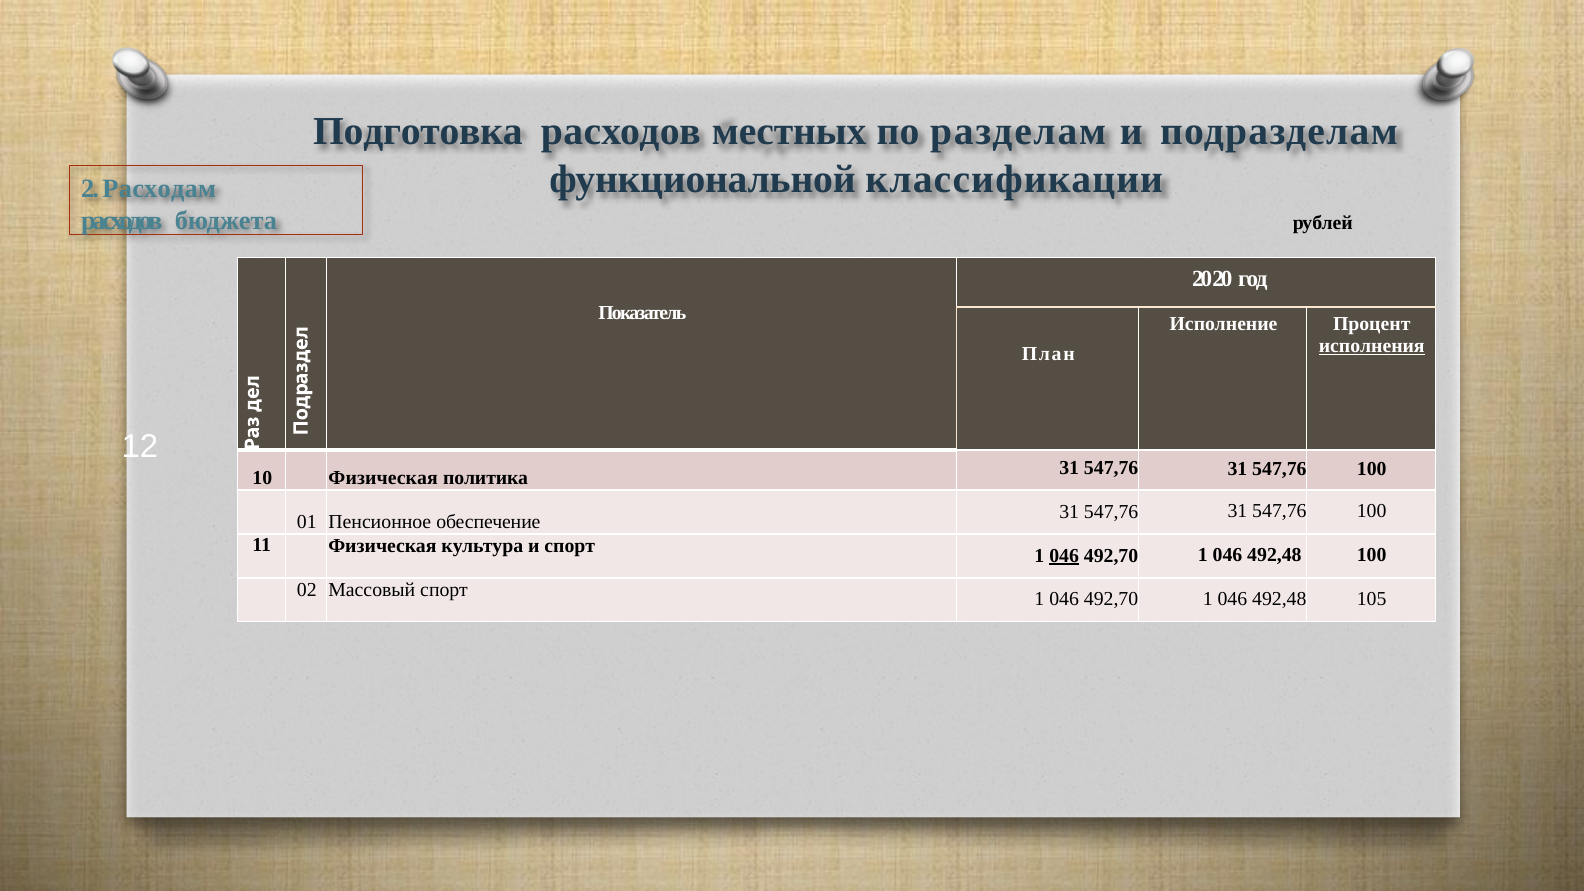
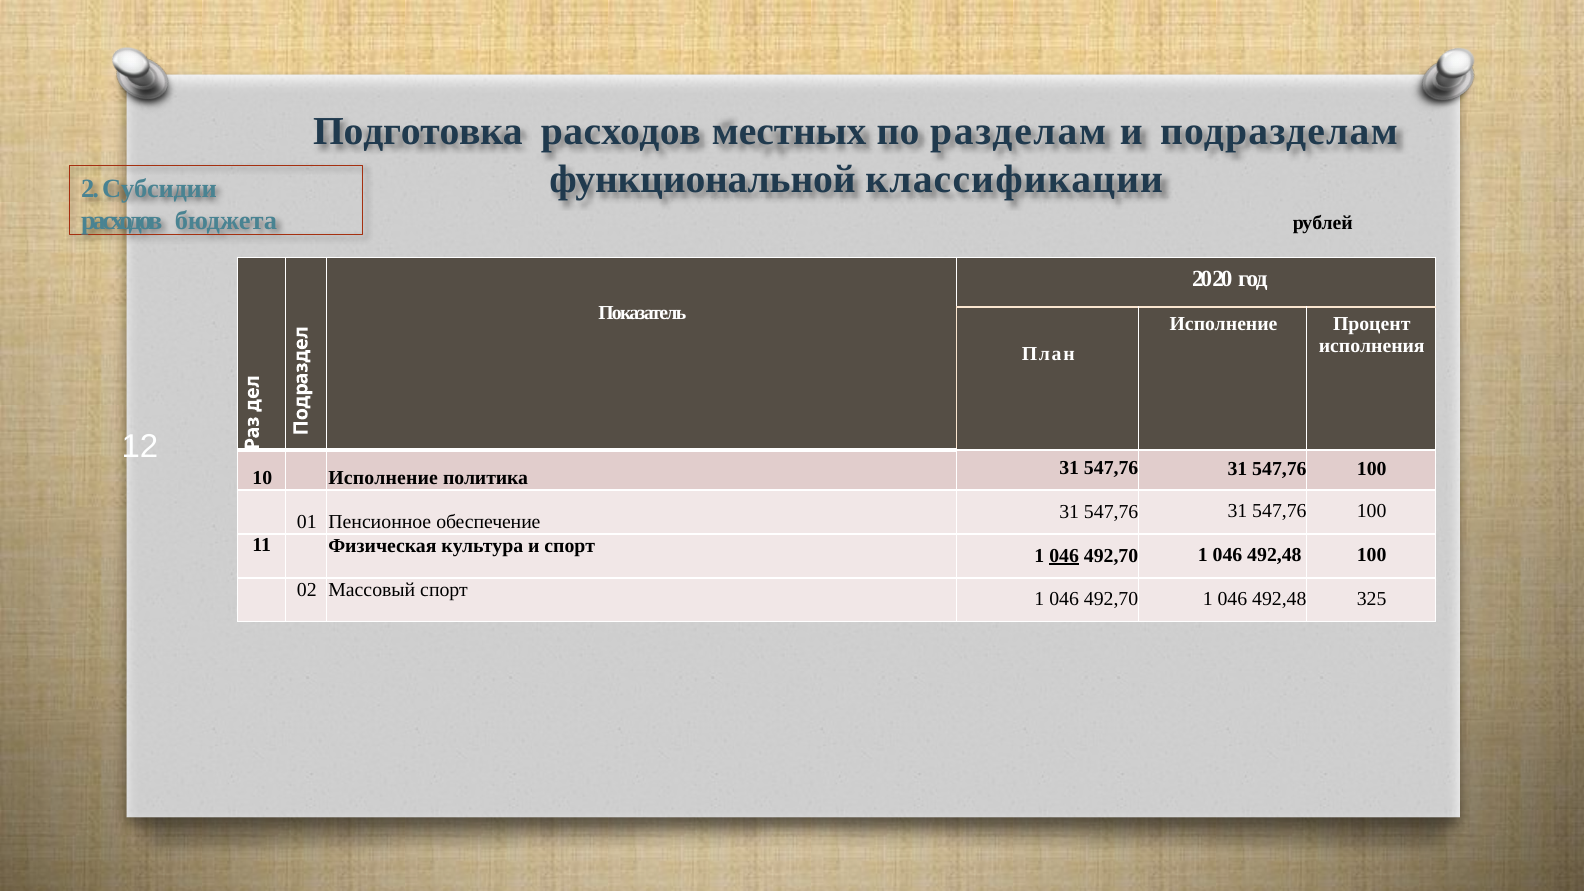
Расходам: Расходам -> Субсидии (160, 189)
исполнения underline: present -> none (1372, 346)
10 Физическая: Физическая -> Исполнение (383, 478)
105: 105 -> 325 (1372, 599)
